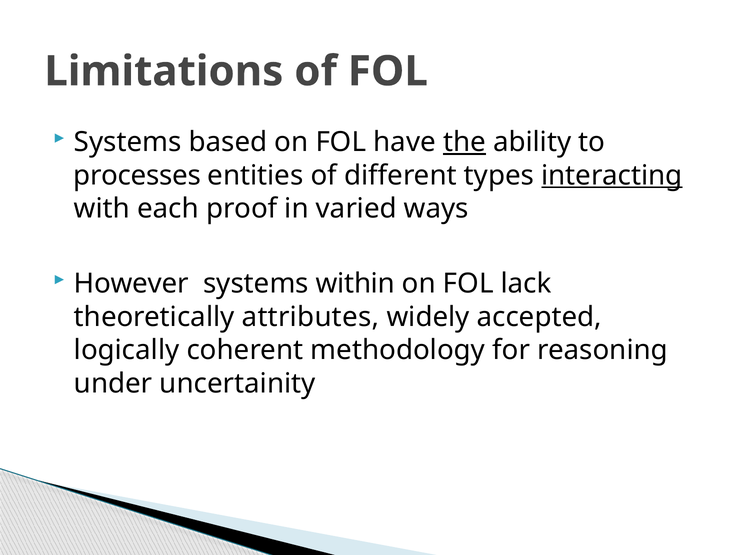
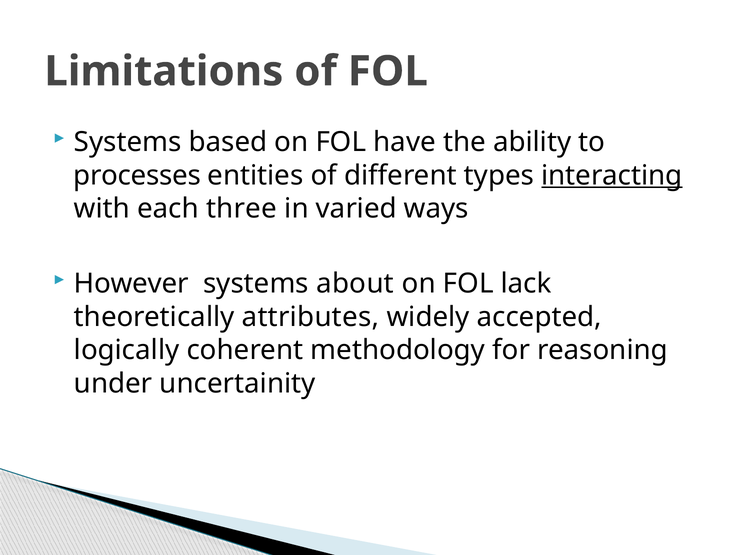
the underline: present -> none (464, 142)
proof: proof -> three (241, 209)
within: within -> about (355, 284)
